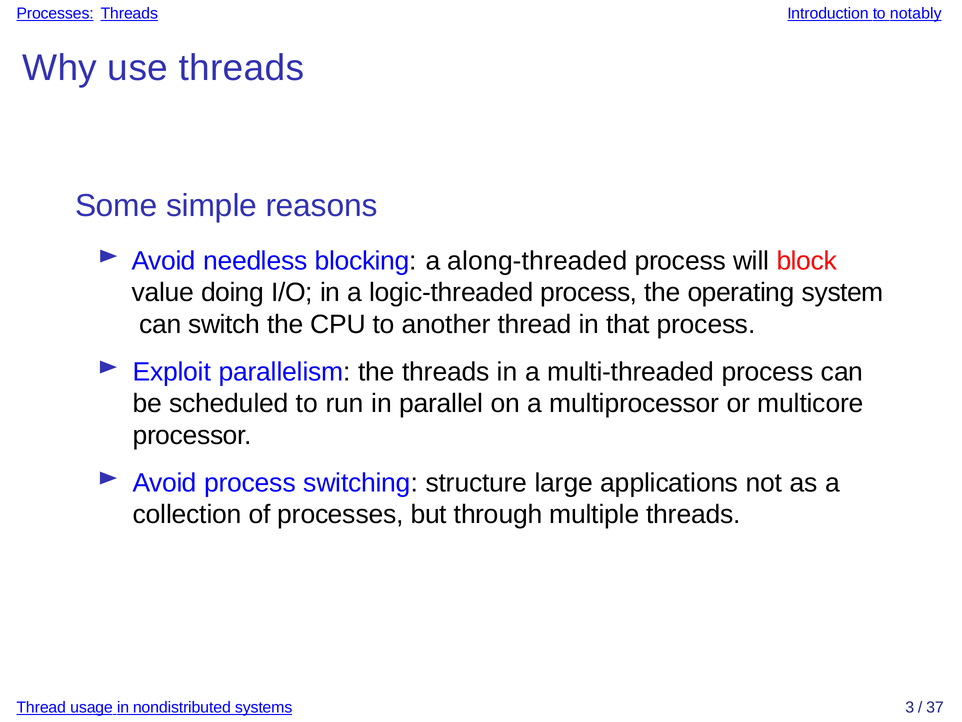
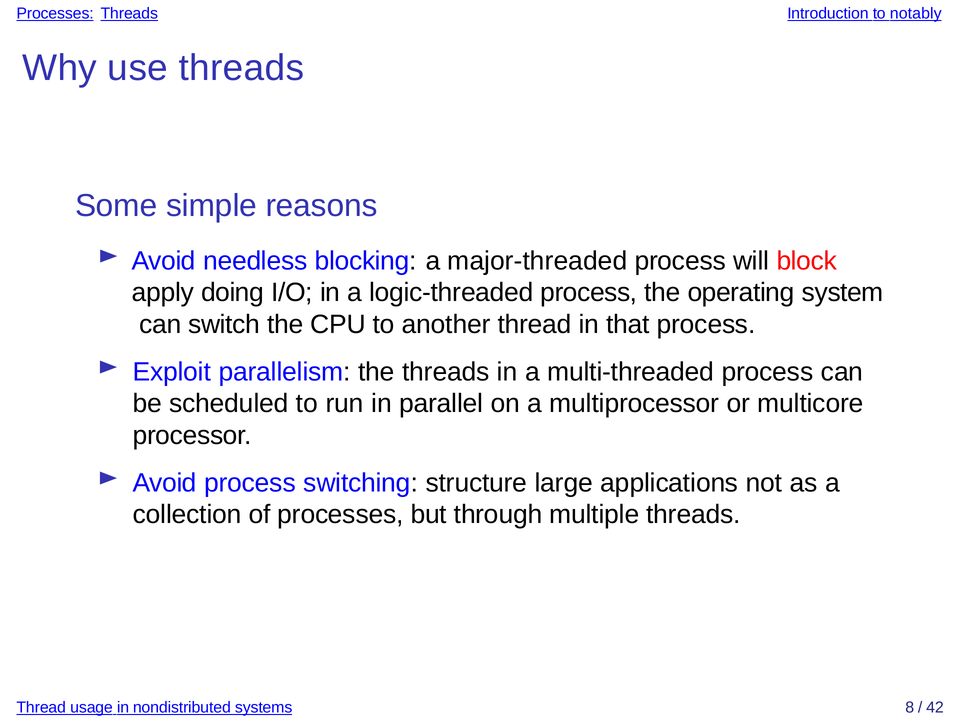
along-threaded: along-threaded -> major-threaded (537, 261)
value: value -> apply (163, 293)
3: 3 -> 8 (910, 708)
37: 37 -> 42 (935, 708)
